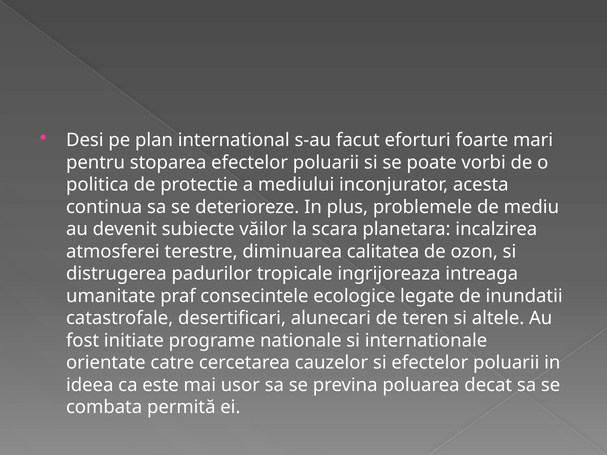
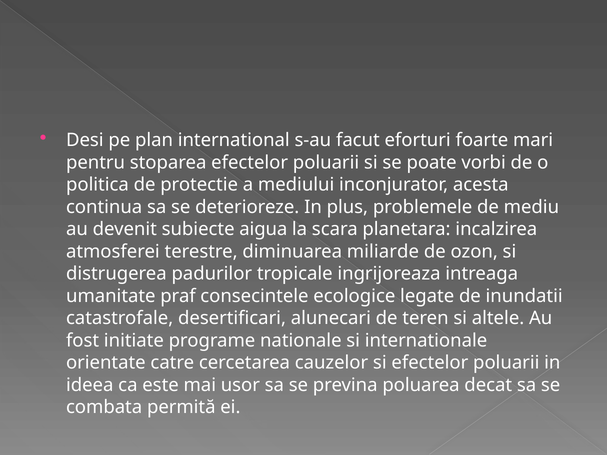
văilor: văilor -> aigua (263, 229)
calitatea: calitatea -> miliarde (383, 252)
